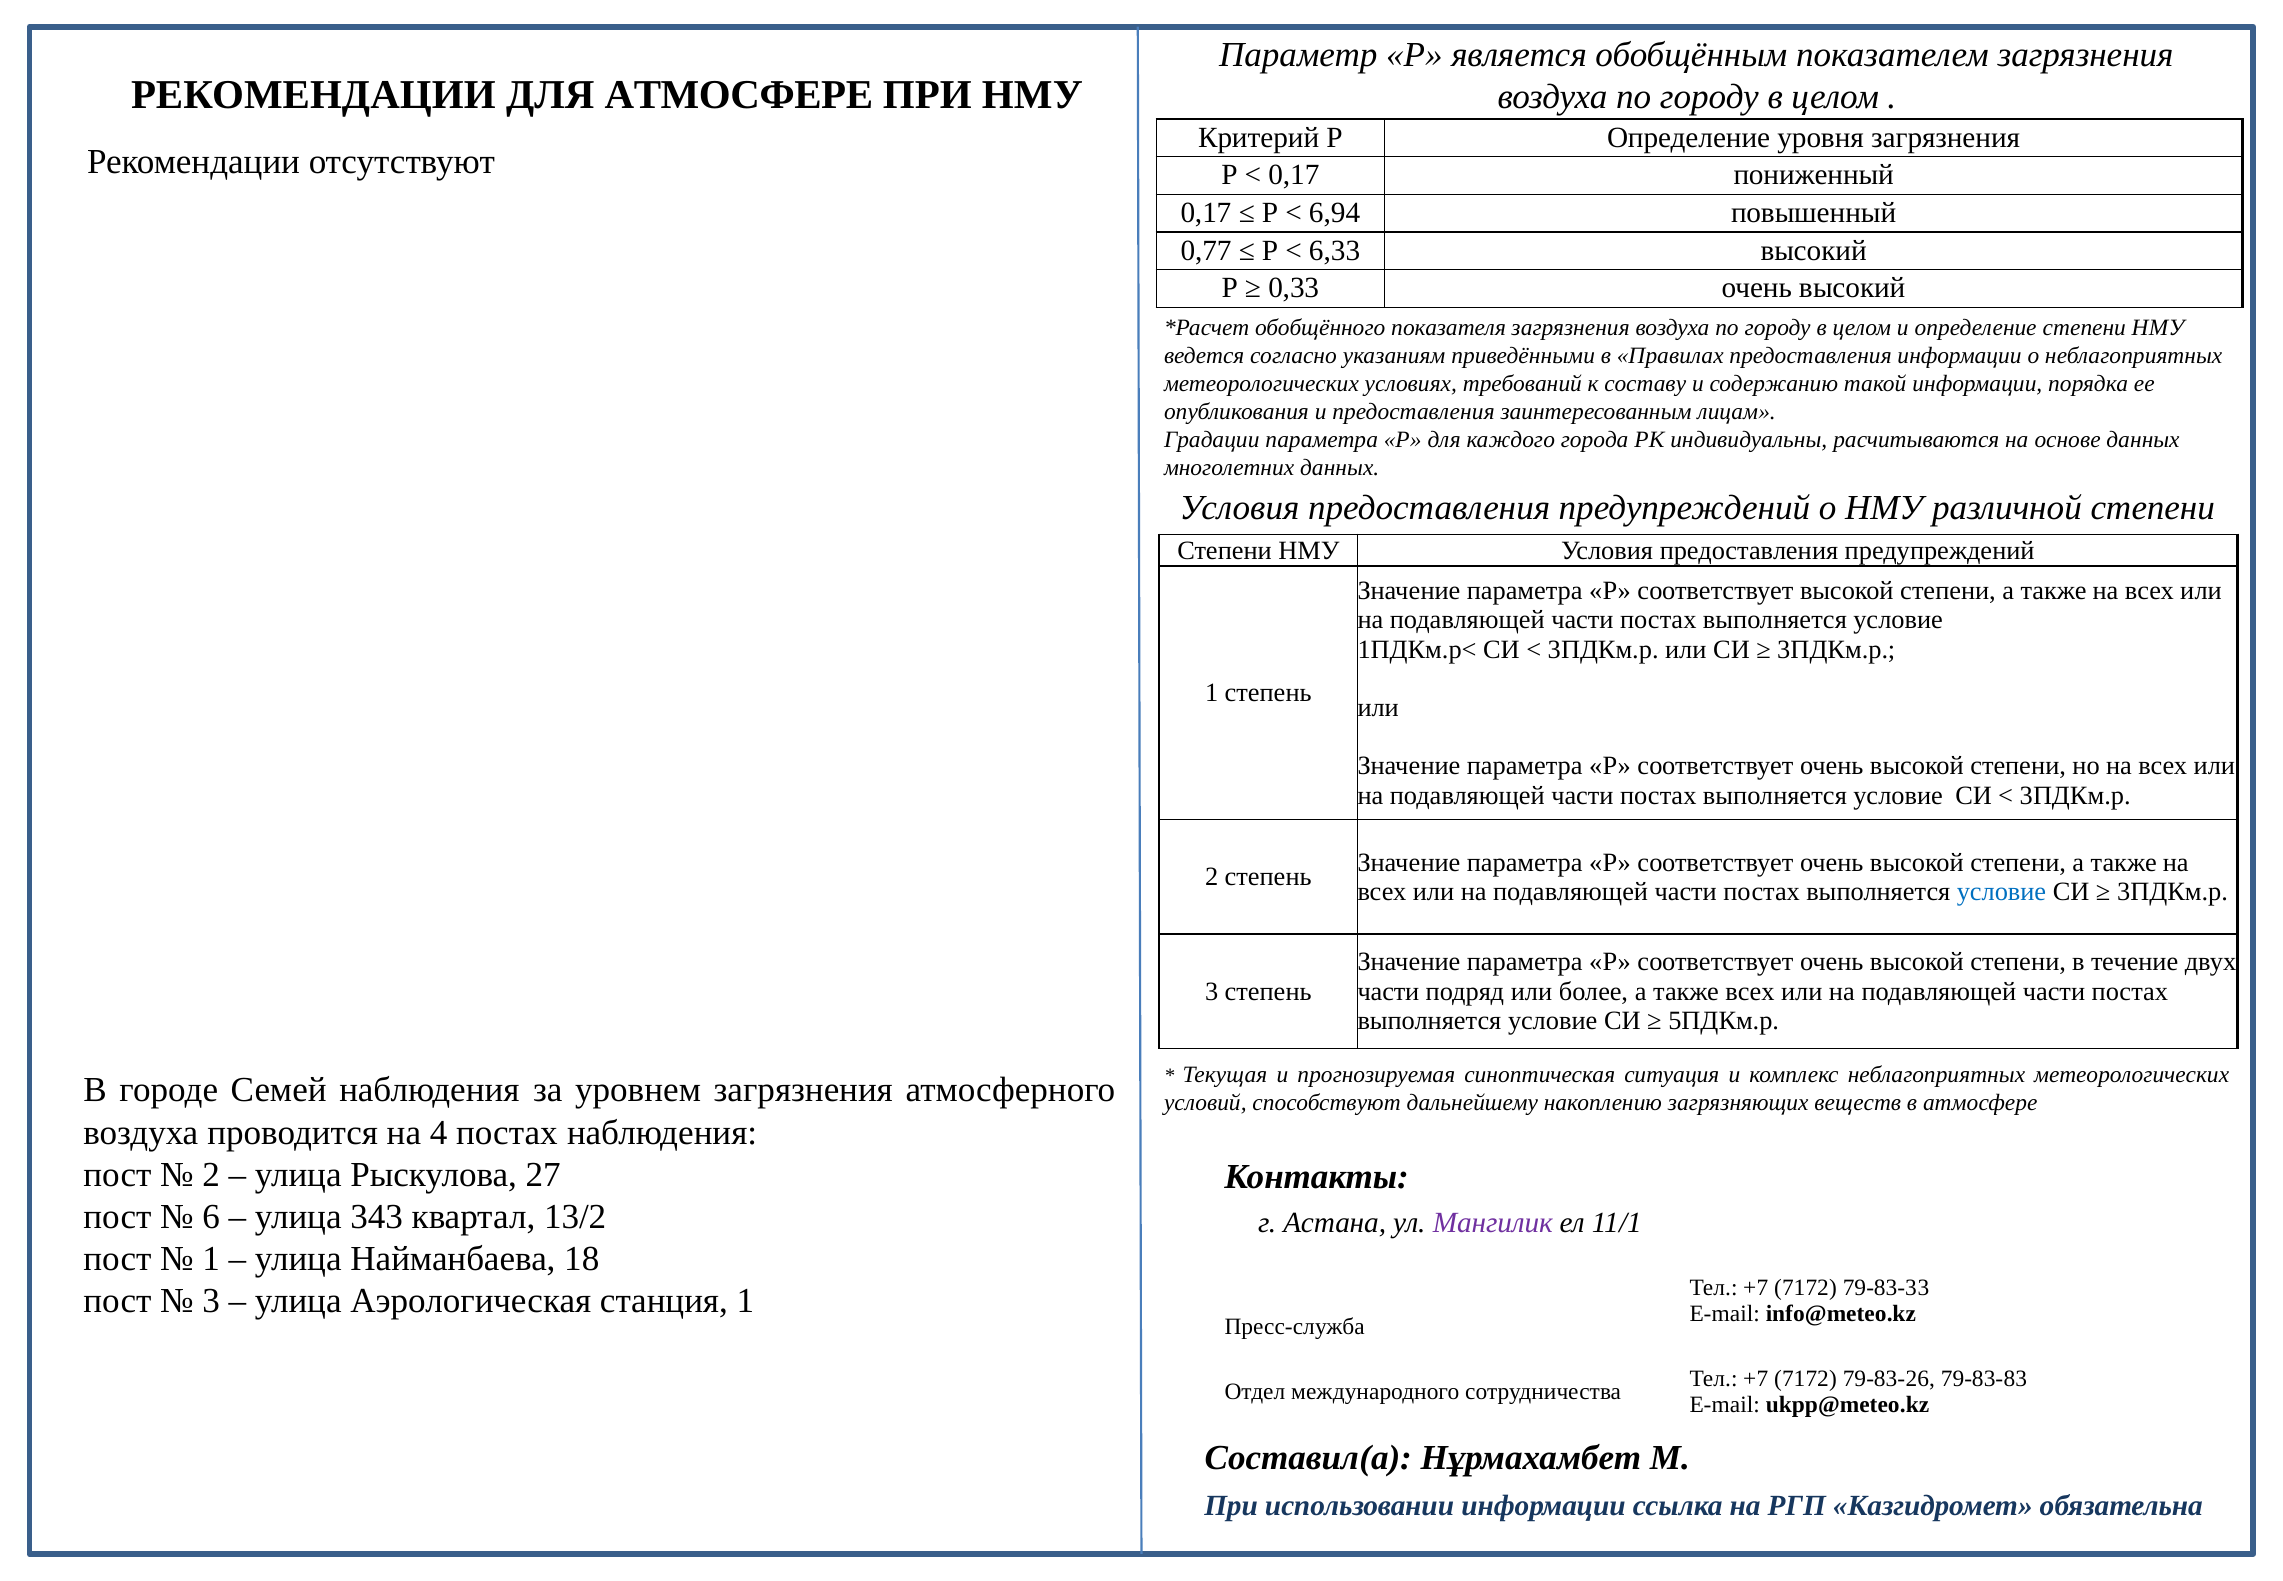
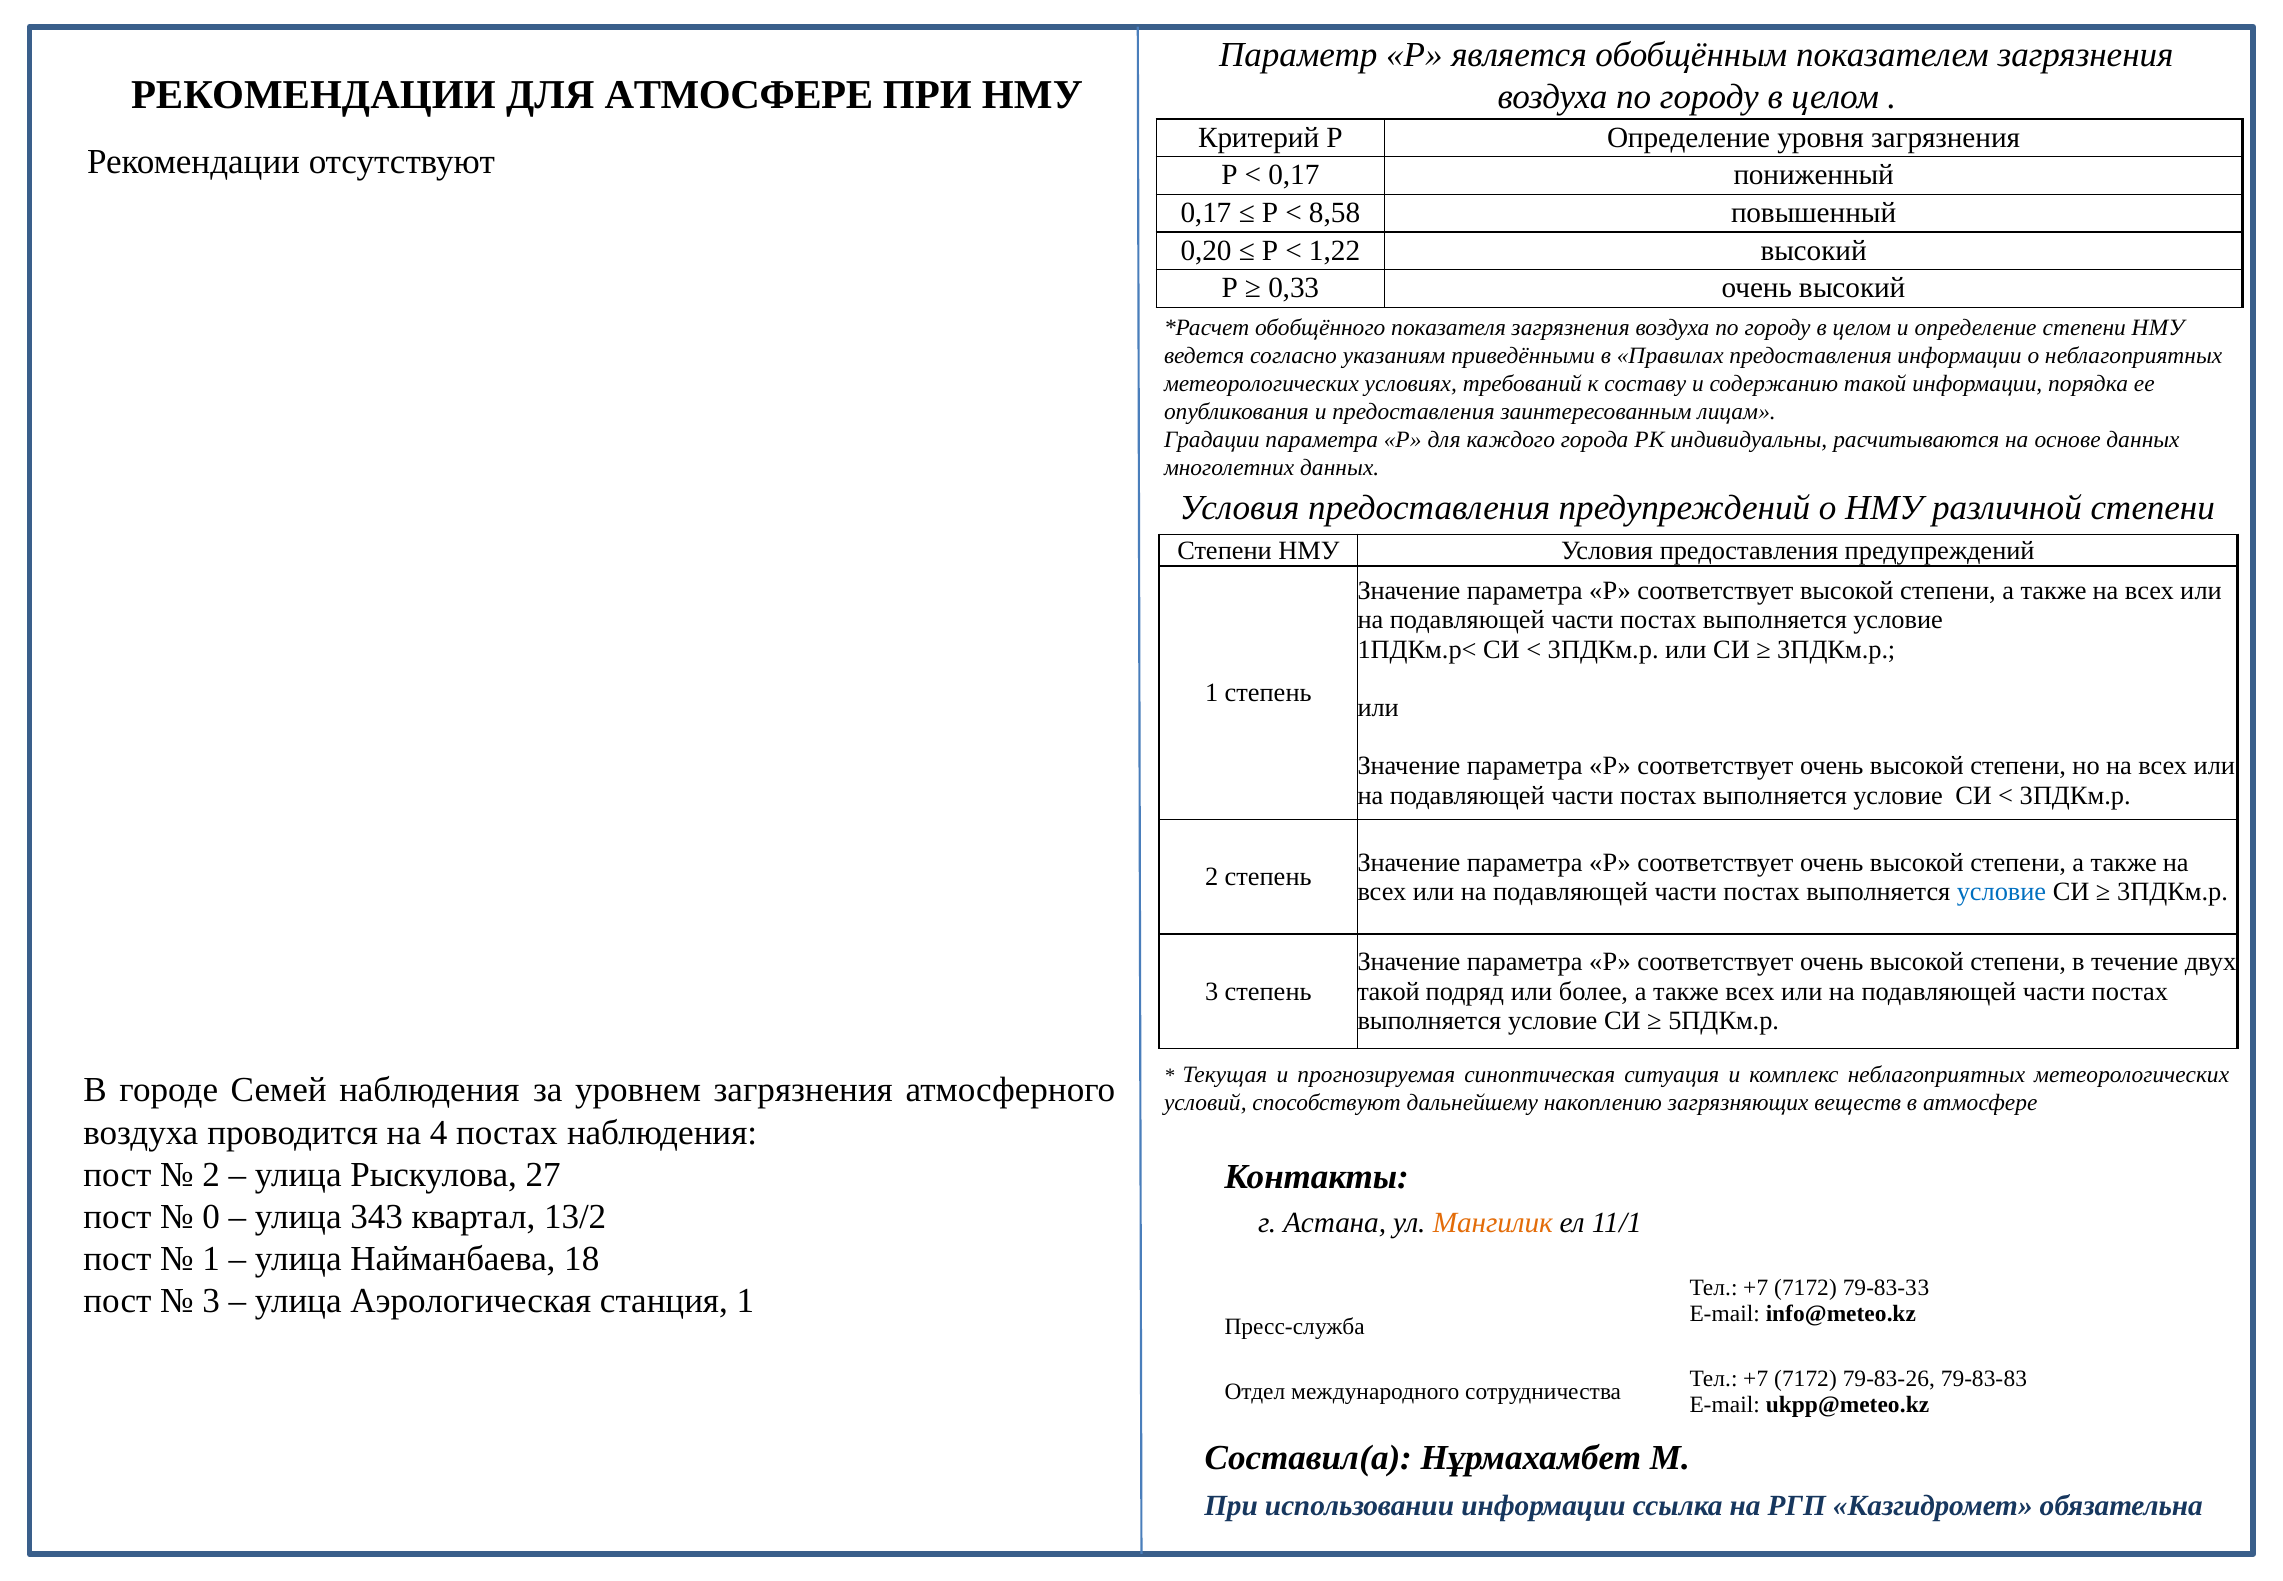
6,94: 6,94 -> 8,58 (1335, 213)
0,77: 0,77 -> 0,20 (1206, 250)
6,33: 6,33 -> 1,22 (1335, 250)
части: части -> такой (1389, 991)
6: 6 -> 0 (211, 1216)
Мангилик colour: purple -> orange (1493, 1222)
